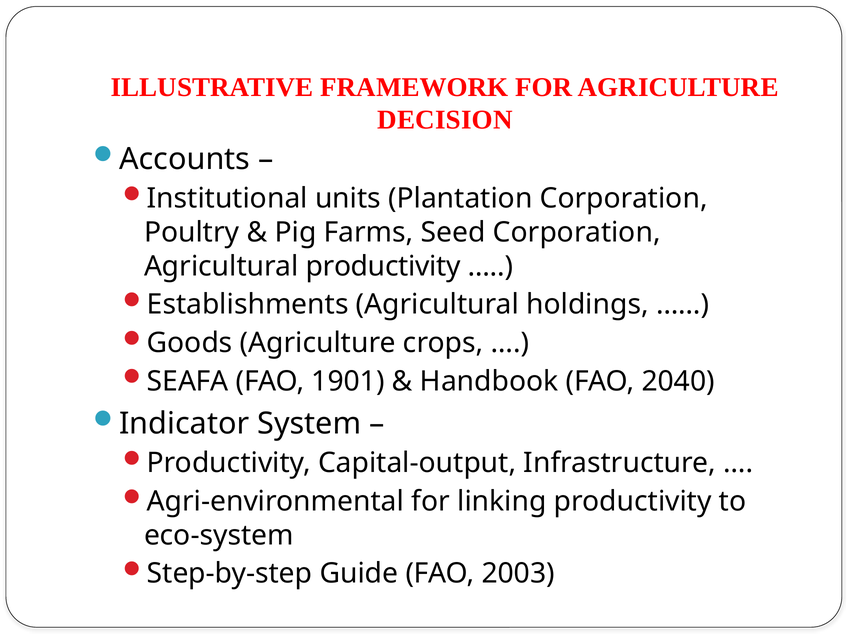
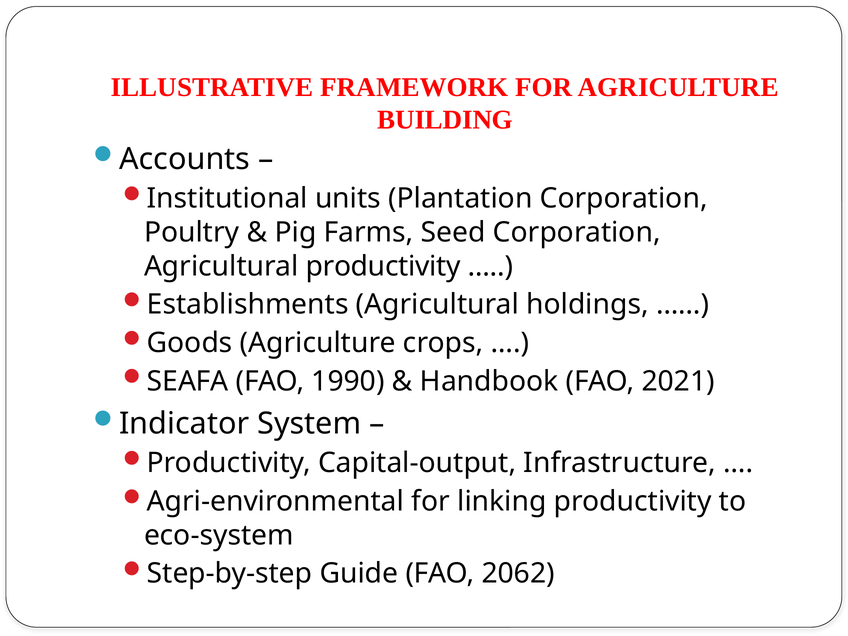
DECISION: DECISION -> BUILDING (445, 120)
1901: 1901 -> 1990 (348, 381)
2040: 2040 -> 2021 (678, 381)
2003: 2003 -> 2062 (518, 574)
